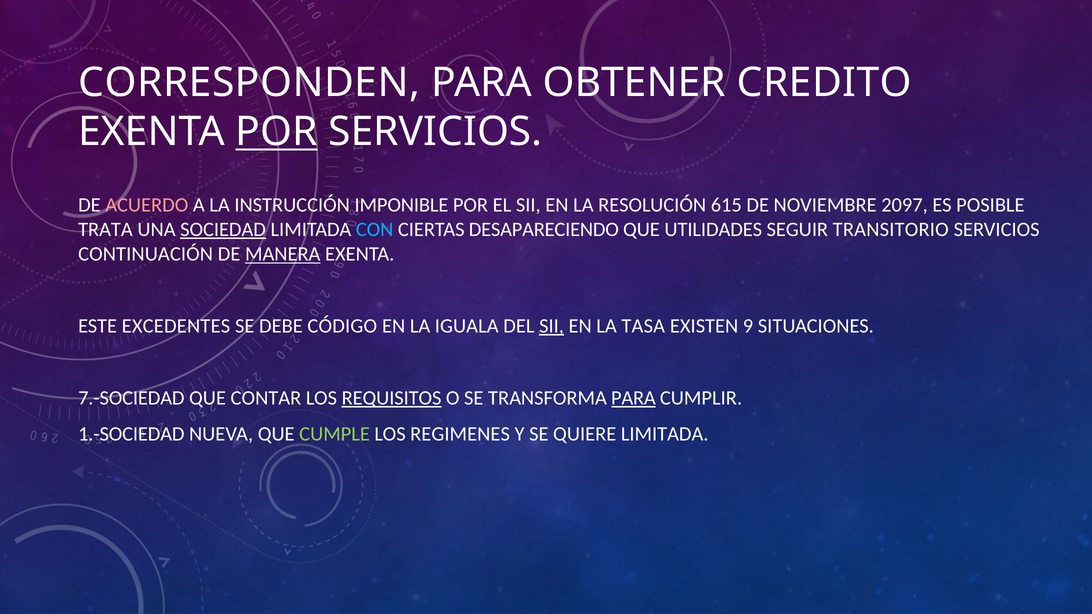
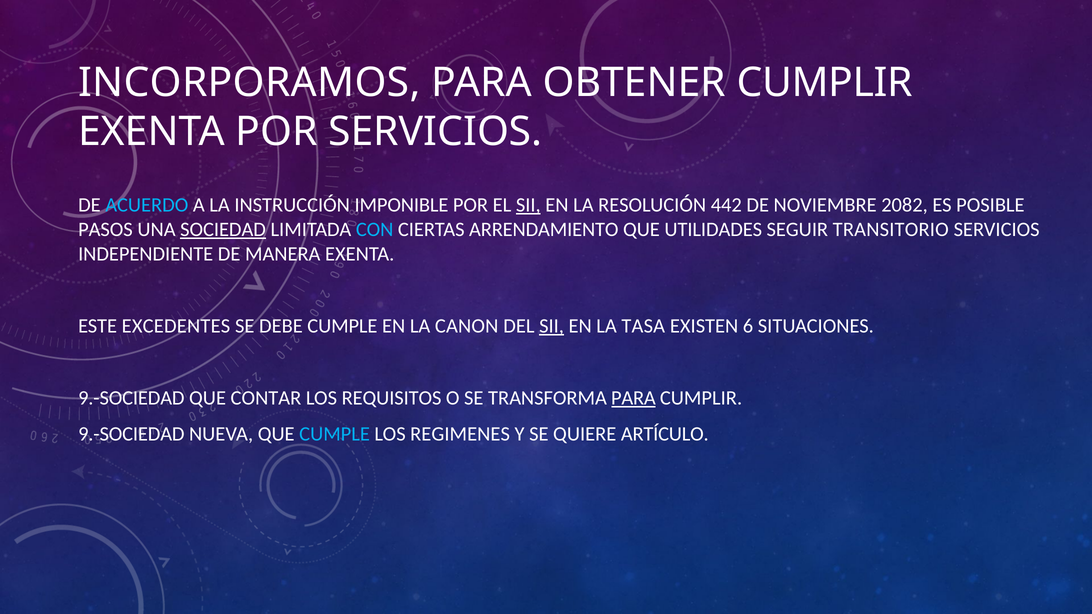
CORRESPONDEN: CORRESPONDEN -> INCORPORAMOS (249, 83)
OBTENER CREDITO: CREDITO -> CUMPLIR (825, 83)
POR underline: present -> none (276, 132)
ACUERDO colour: pink -> light blue (147, 205)
SII underline: none -> present (528, 205)
615: 615 -> 442 (726, 205)
2097: 2097 -> 2082 (905, 205)
TRATA: TRATA -> PASOS (105, 230)
DESAPARECIENDO: DESAPARECIENDO -> ARRENDAMIENTO (544, 230)
CONTINUACIÓN: CONTINUACIÓN -> INDEPENDIENTE (146, 254)
MANERA underline: present -> none (283, 254)
DEBE CÓDIGO: CÓDIGO -> CUMPLE (342, 326)
IGUALA: IGUALA -> CANON (467, 326)
9: 9 -> 6 (748, 326)
7.-SOCIEDAD: 7.-SOCIEDAD -> 9.-SOCIEDAD (131, 398)
REQUISITOS underline: present -> none (392, 398)
1.-SOCIEDAD: 1.-SOCIEDAD -> 9.-SOCIEDAD (131, 434)
CUMPLE colour: light green -> light blue (335, 434)
QUIERE LIMITADA: LIMITADA -> ARTÍCULO (665, 434)
